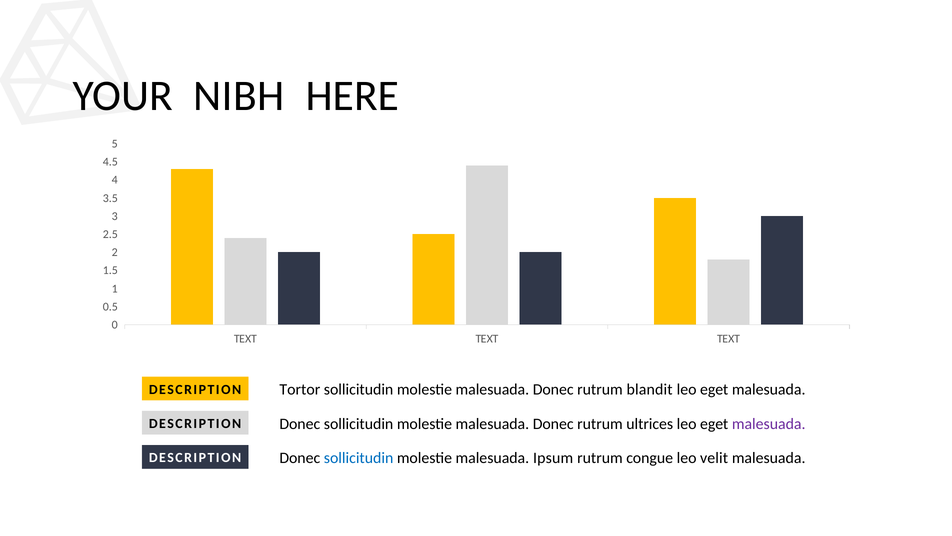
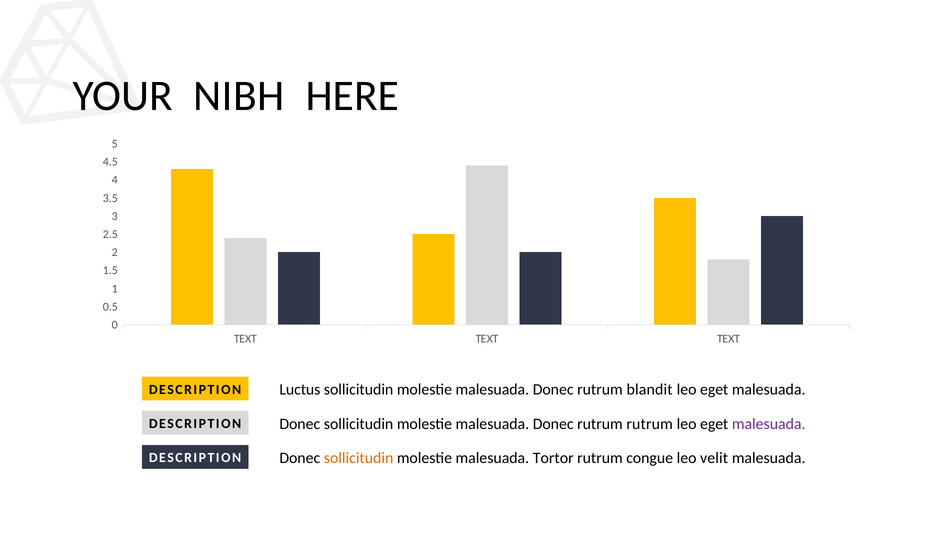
Tortor: Tortor -> Luctus (300, 389)
rutrum ultrices: ultrices -> rutrum (650, 423)
sollicitudin colour: blue -> orange (359, 458)
Ipsum: Ipsum -> Tortor (553, 458)
